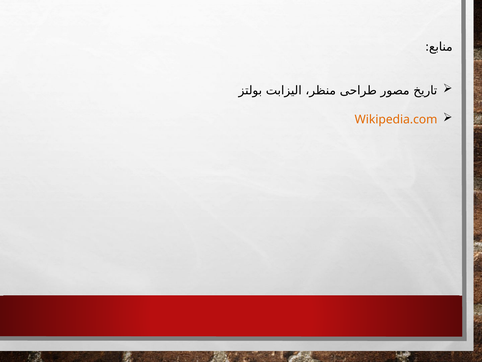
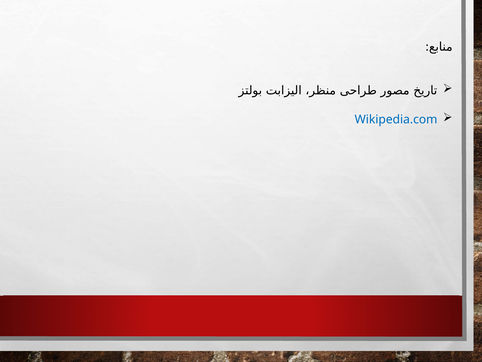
Wikipedia.com colour: orange -> blue (396, 119)
